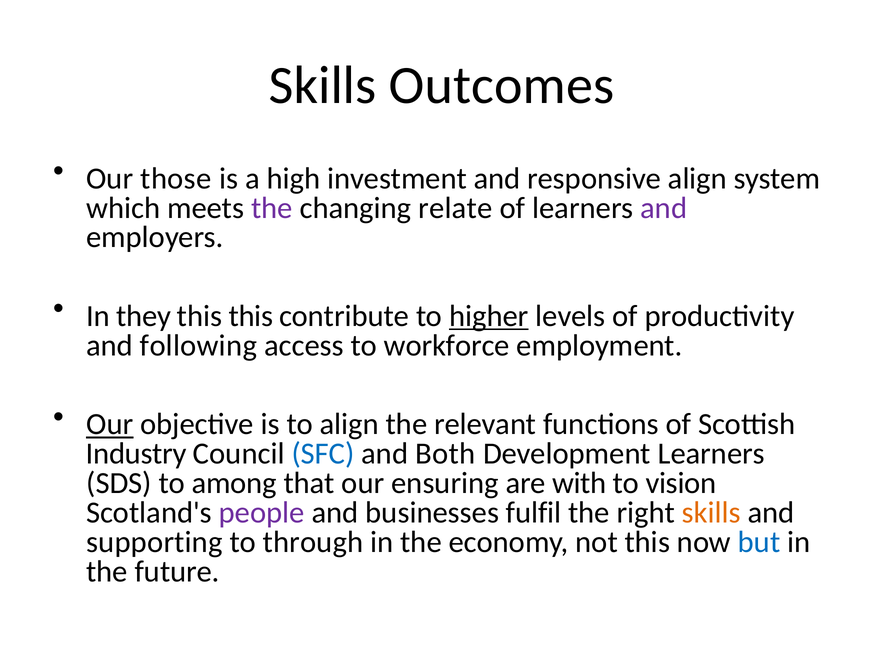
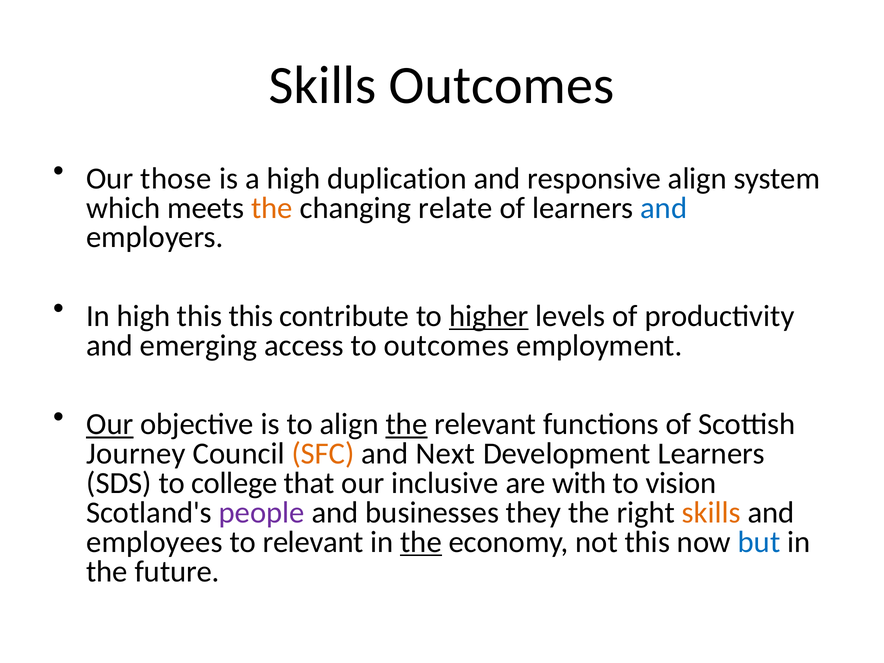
investment: investment -> duplication (397, 178)
the colour: purple -> orange (272, 208)
and colour: purple -> blue (664, 208)
In they: they -> high (144, 316)
following: following -> emerging (199, 346)
to workforce: workforce -> outcomes (447, 346)
the underline: none -> present (407, 424)
Industry: Industry -> Journey (136, 454)
SFC colour: blue -> orange (323, 454)
Both: Both -> Next (445, 454)
among: among -> college (234, 483)
ensuring: ensuring -> inclusive (445, 483)
fulfil: fulfil -> they (534, 513)
supporting: supporting -> employees (154, 542)
to through: through -> relevant (313, 542)
the underline: none -> present (421, 542)
